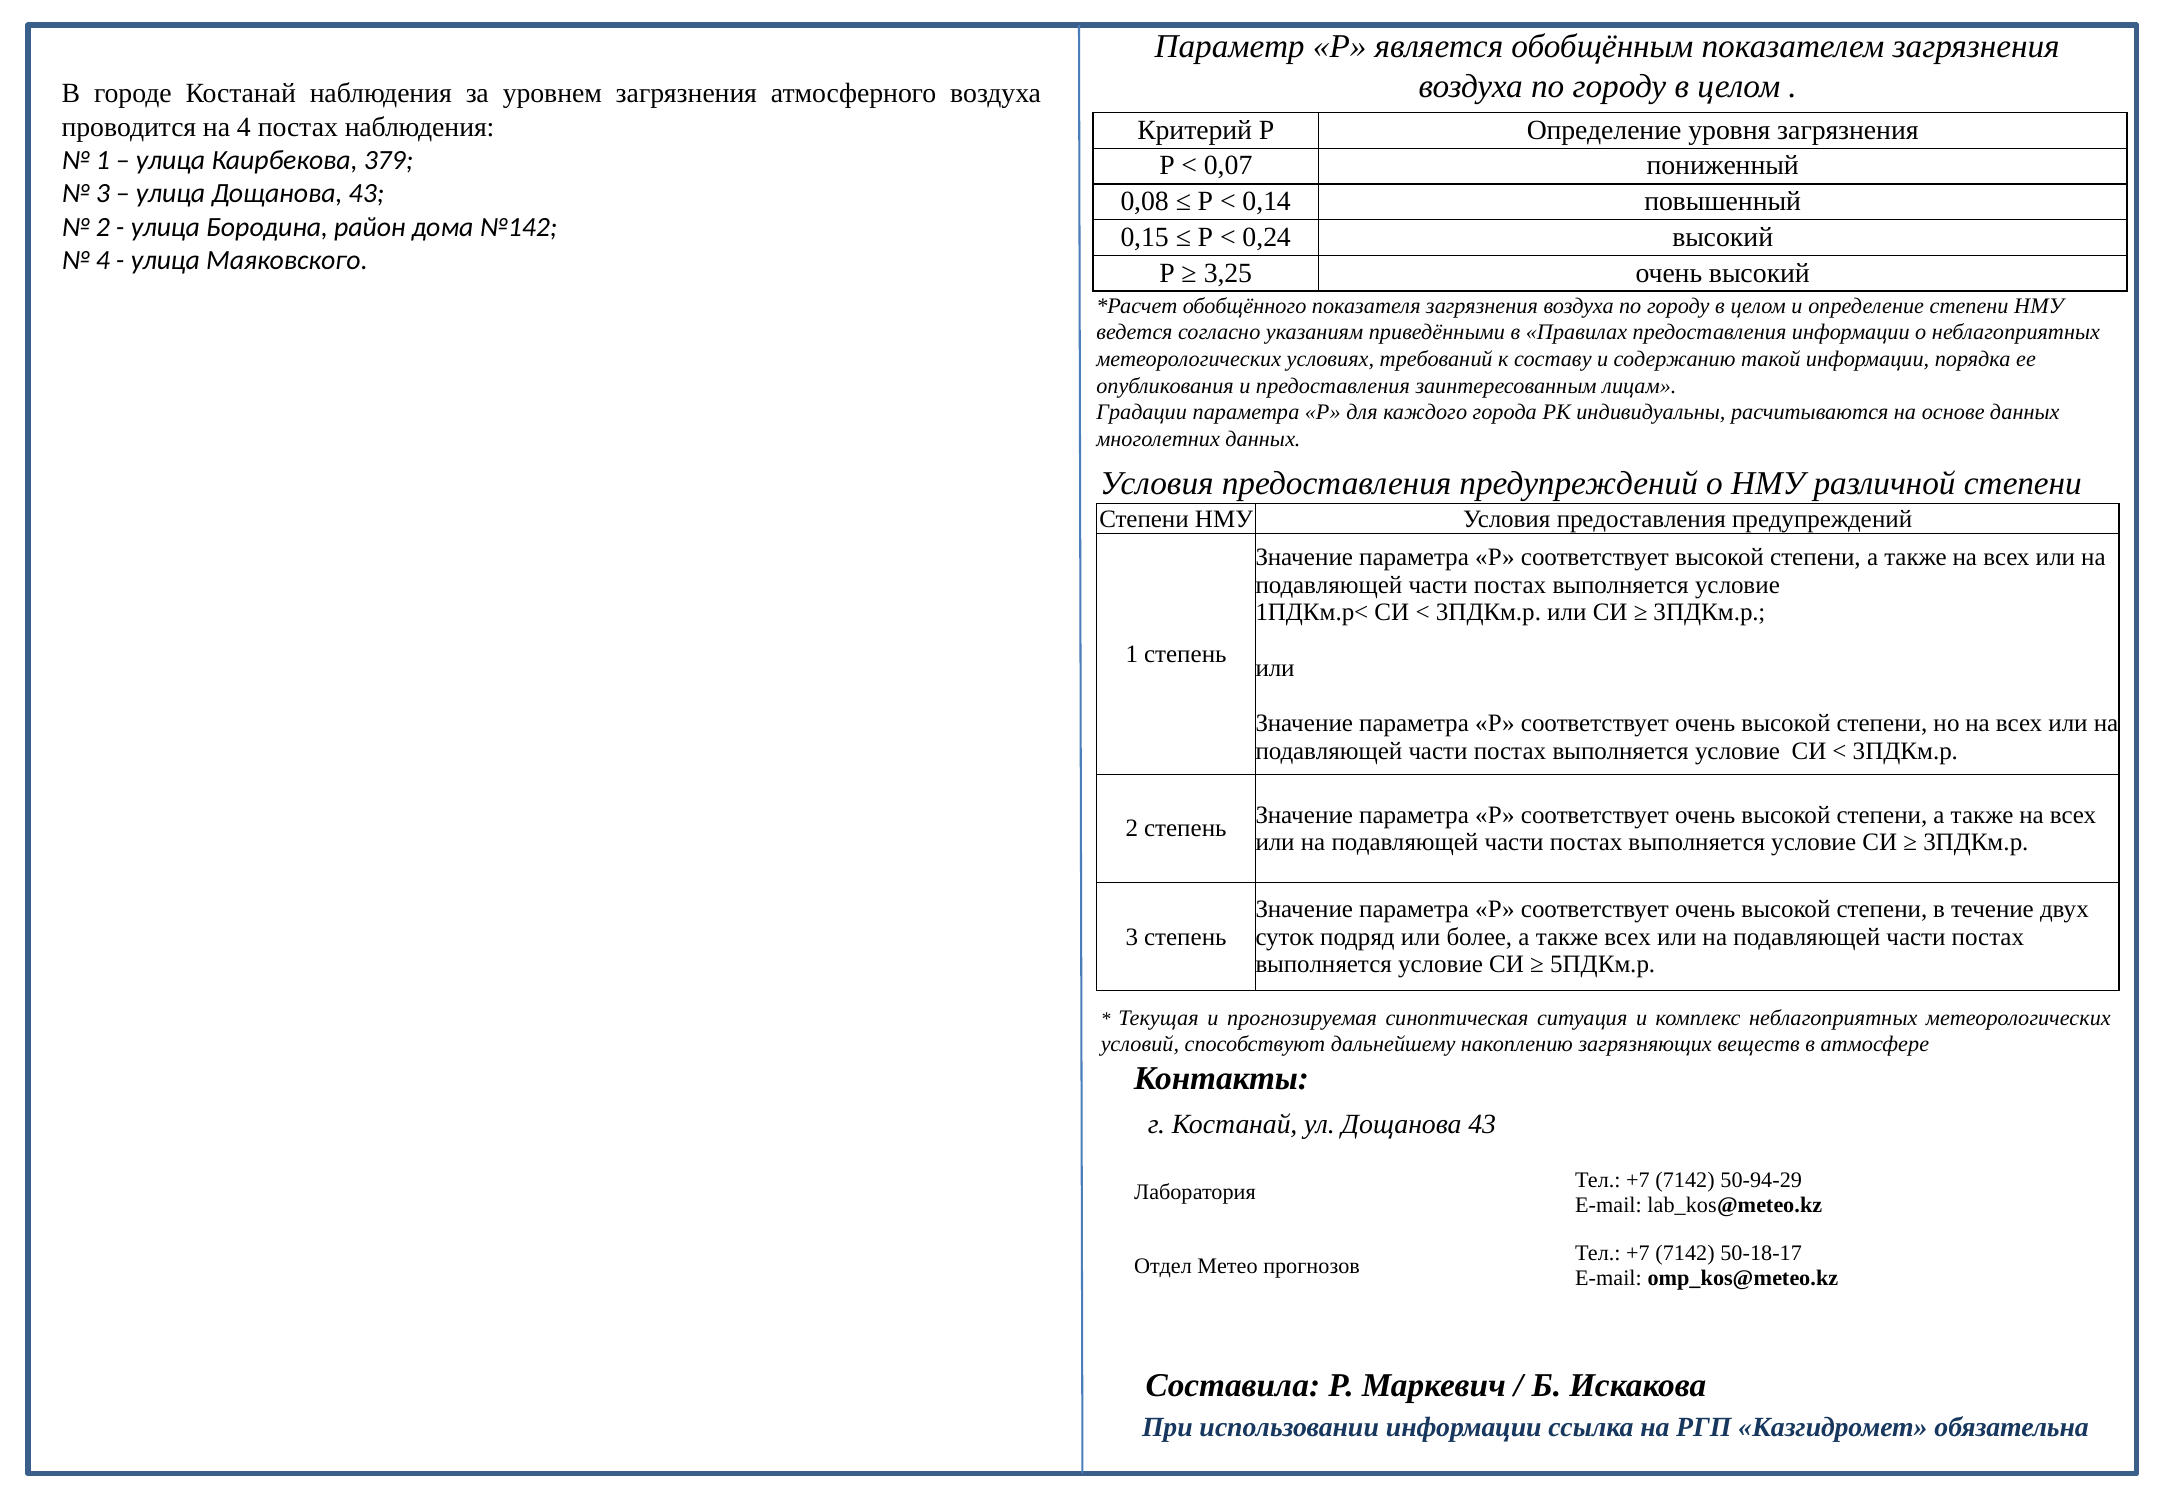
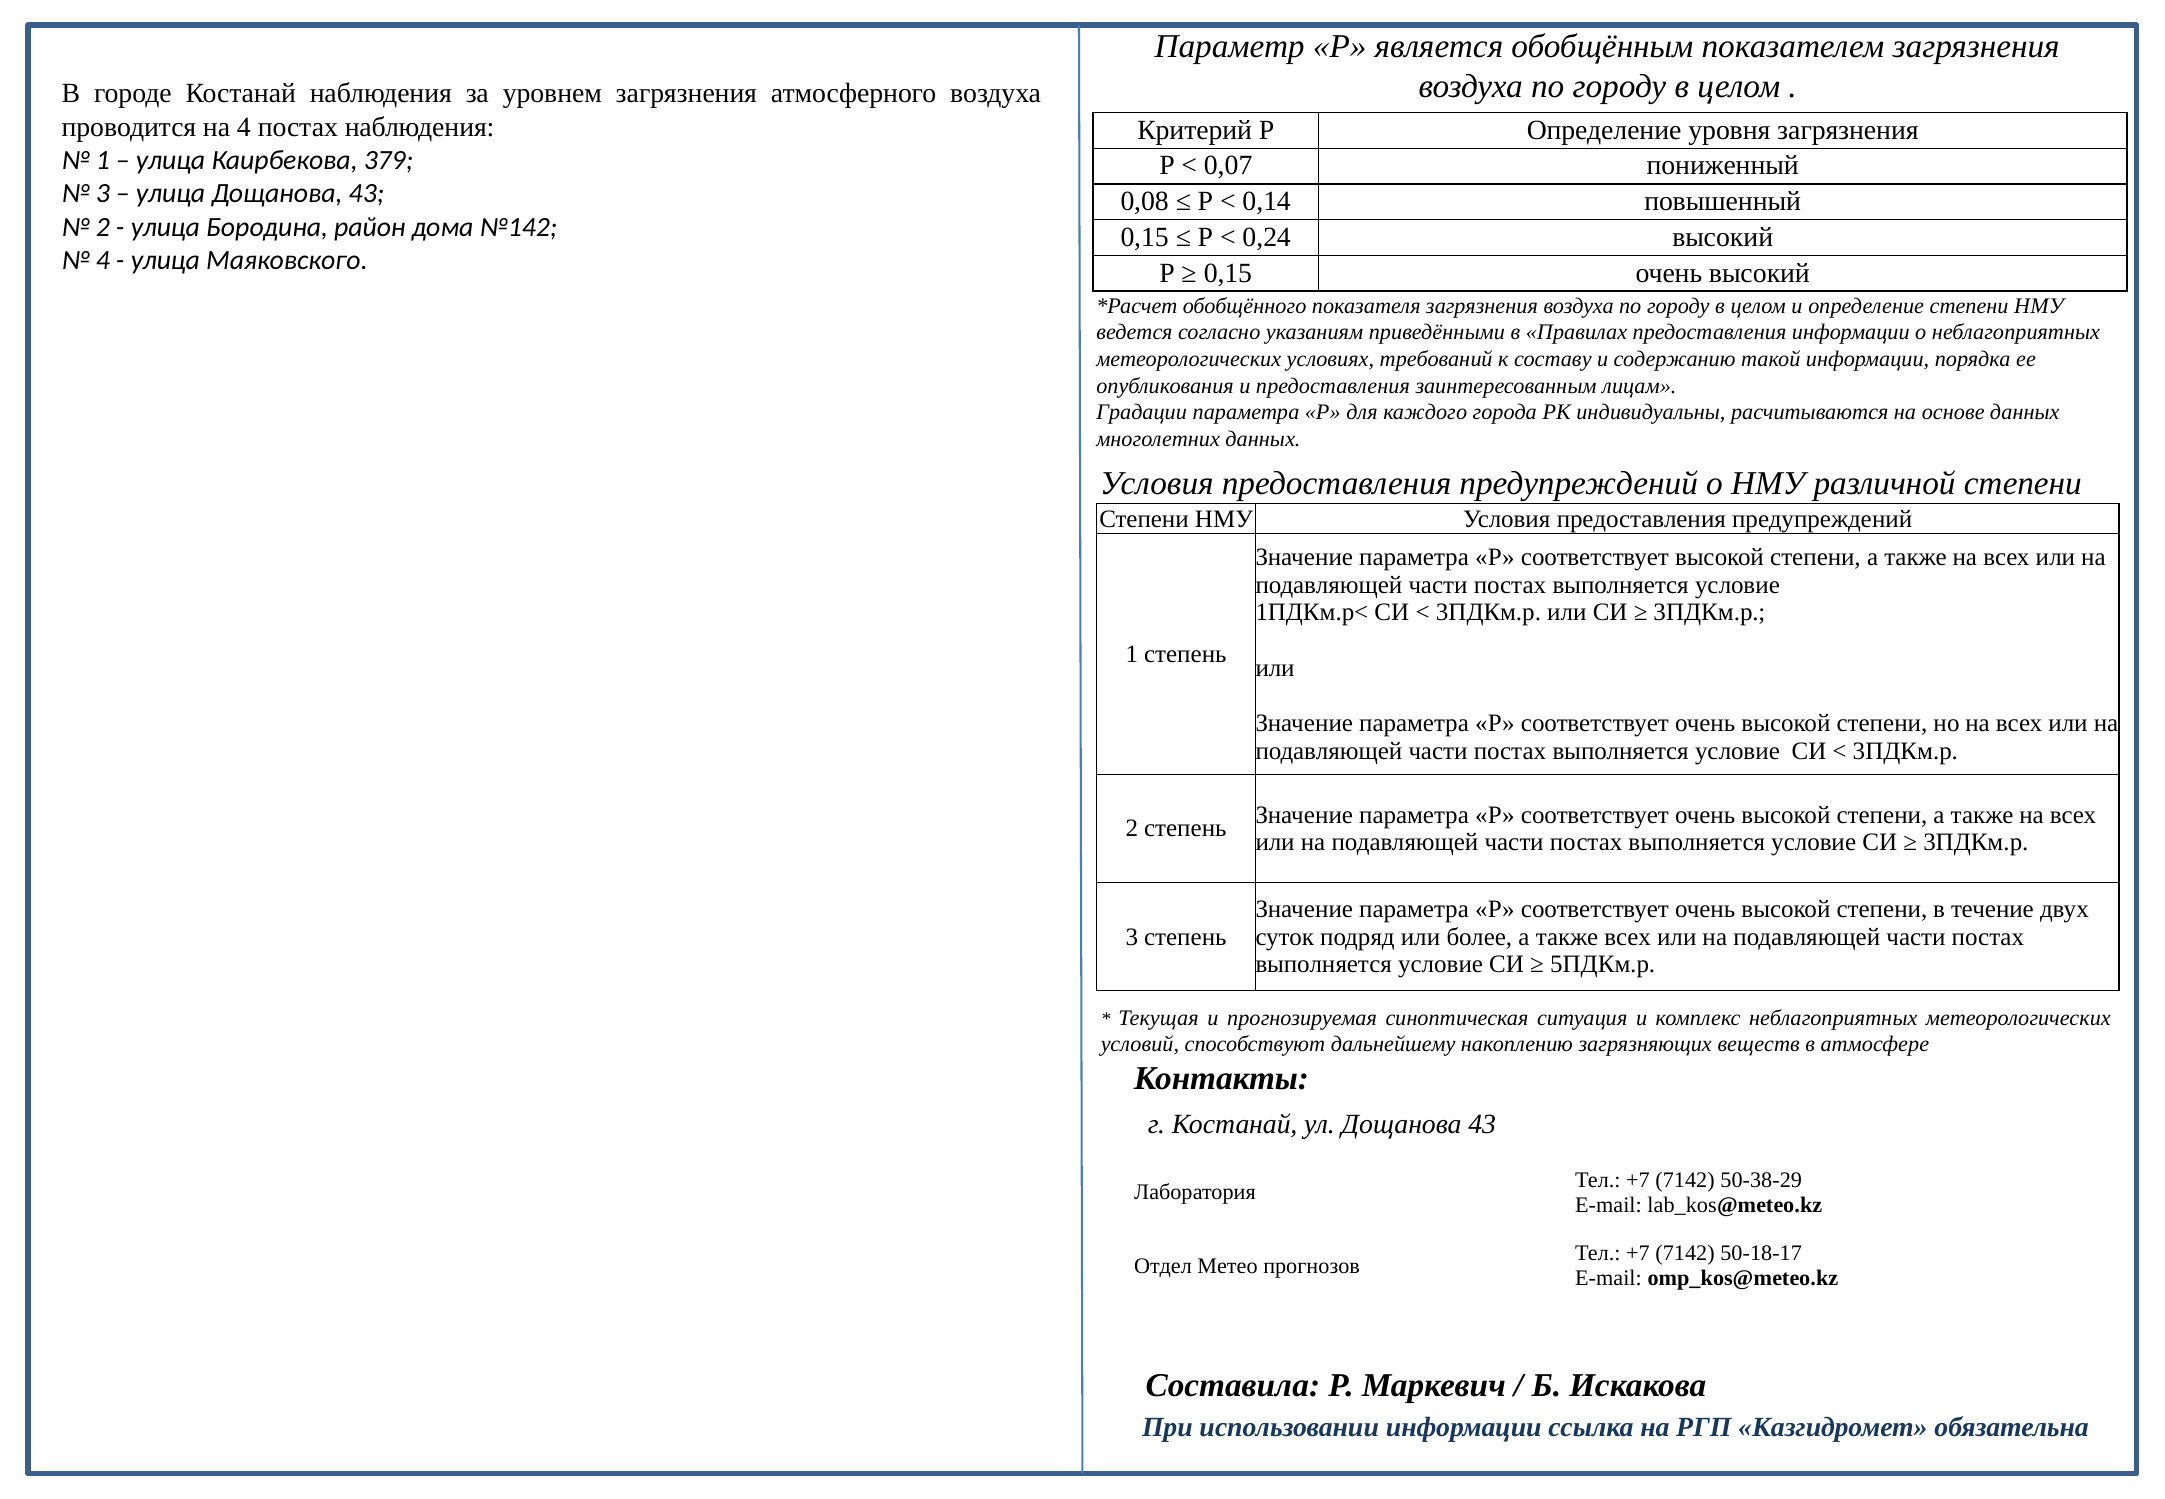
3,25: 3,25 -> 0,15 (1228, 273)
50-94-29: 50-94-29 -> 50-38-29 (1761, 1180)
